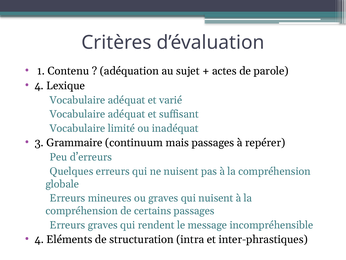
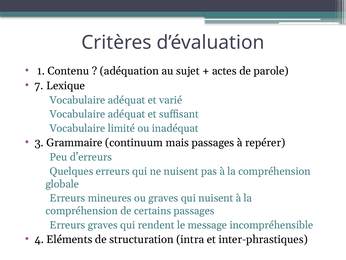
4: 4 -> 7 (39, 85)
